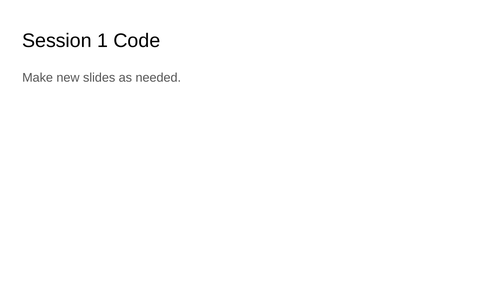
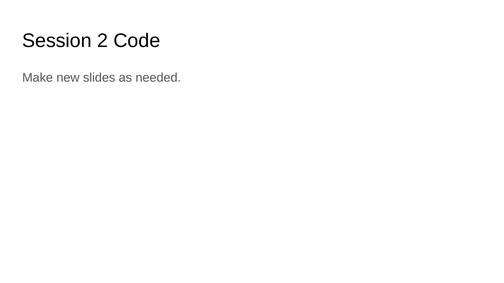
1: 1 -> 2 (103, 41)
